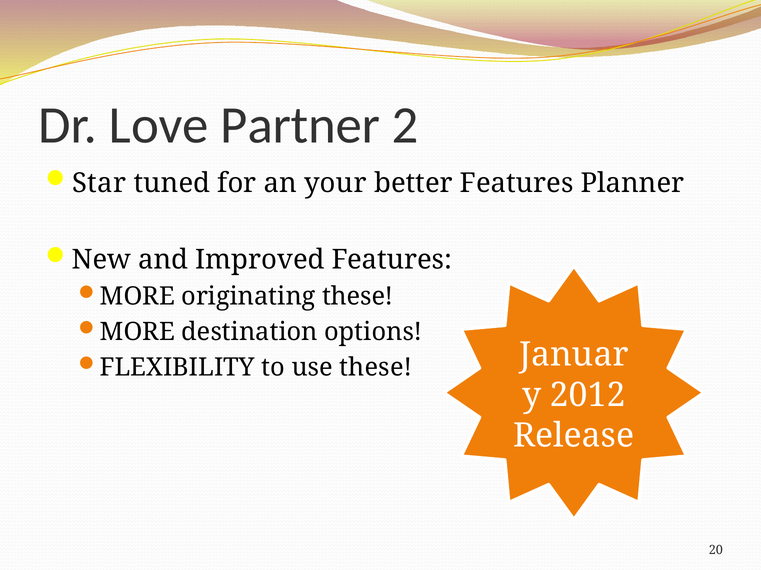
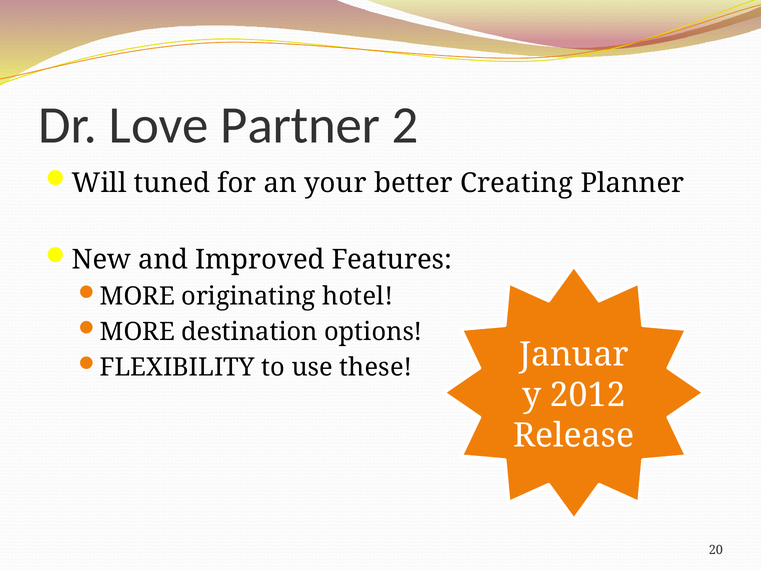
Star: Star -> Will (99, 183)
better Features: Features -> Creating (517, 183)
originating these: these -> hotel (358, 297)
